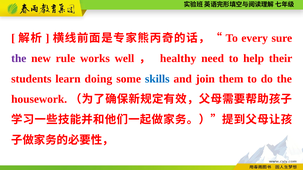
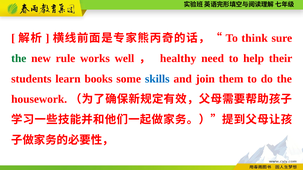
every: every -> think (255, 38)
the colour: purple -> green (19, 59)
doing: doing -> books (99, 79)
